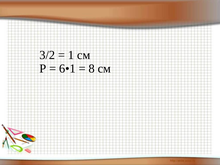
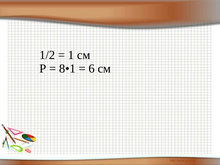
3/2: 3/2 -> 1/2 (47, 55)
6•1: 6•1 -> 8•1 (67, 69)
8: 8 -> 6 (92, 69)
